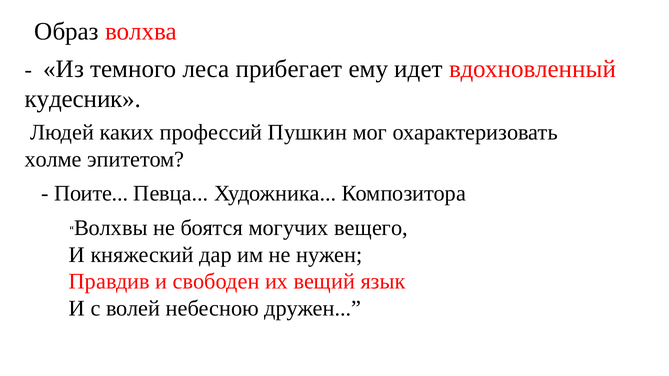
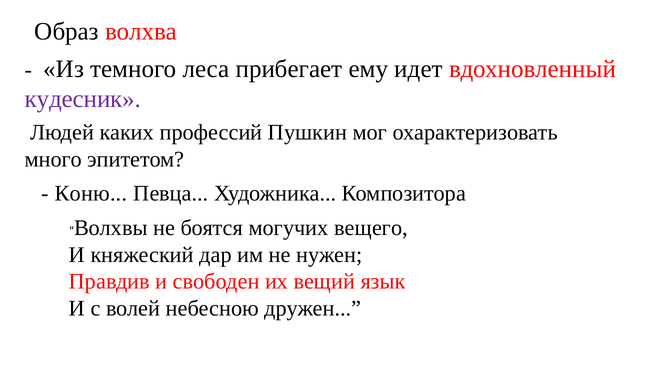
кудесник colour: black -> purple (83, 99)
холме: холме -> много (53, 159)
Поите: Поите -> Коню (91, 193)
